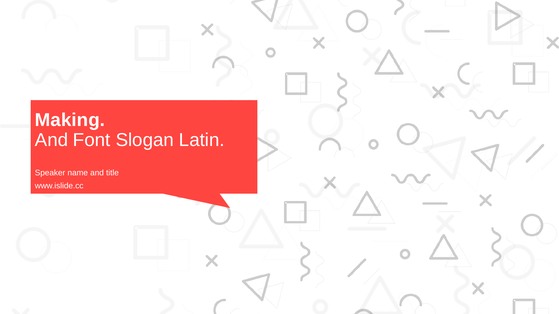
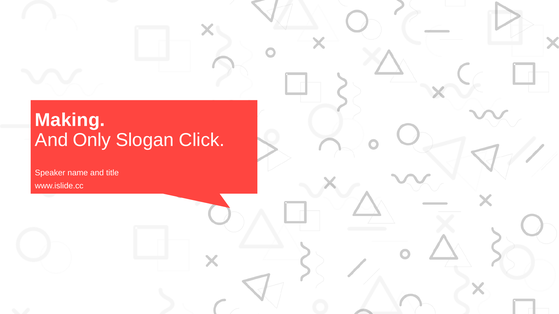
Font: Font -> Only (92, 140)
Latin: Latin -> Click (202, 140)
